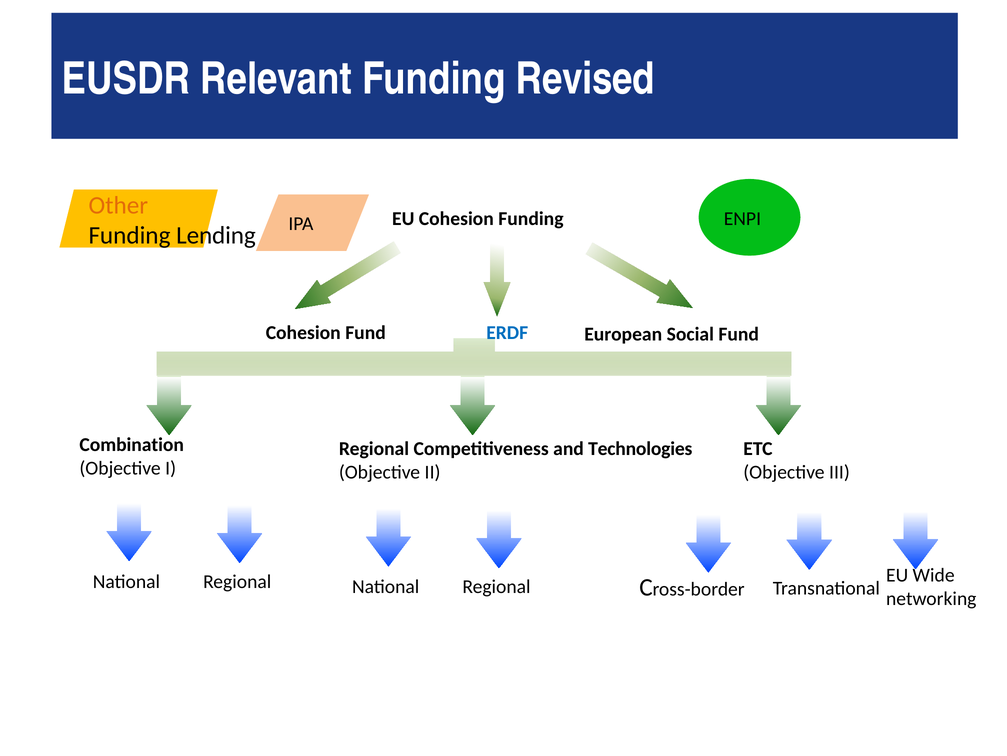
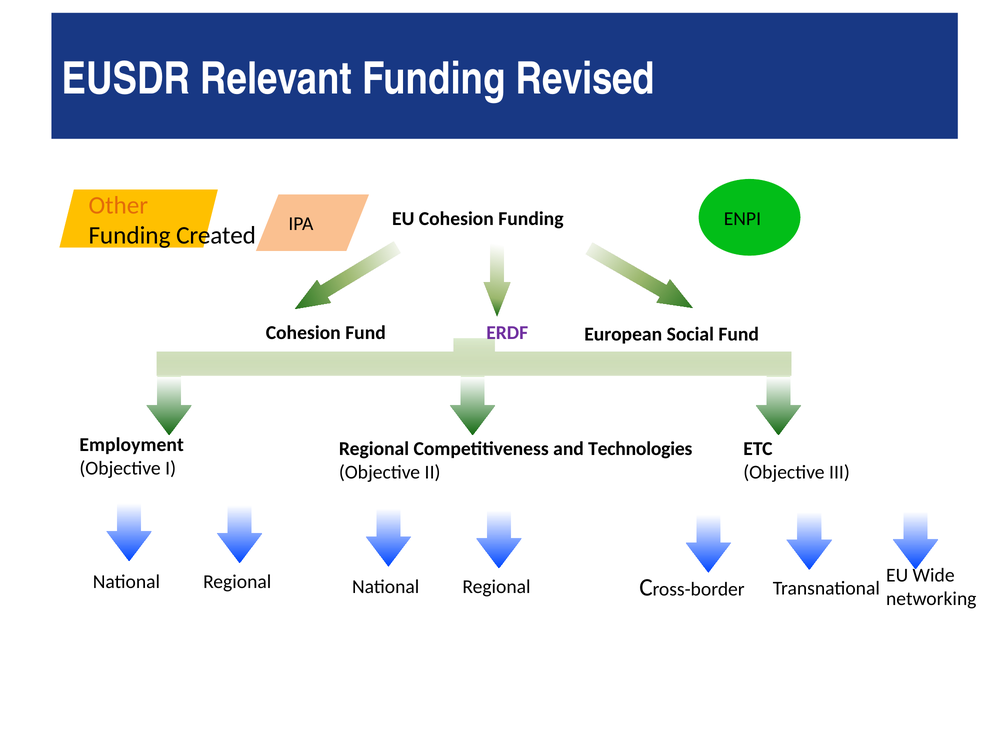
Lending: Lending -> Created (216, 235)
ERDF colour: blue -> purple (507, 332)
Combination: Combination -> Employment (132, 444)
